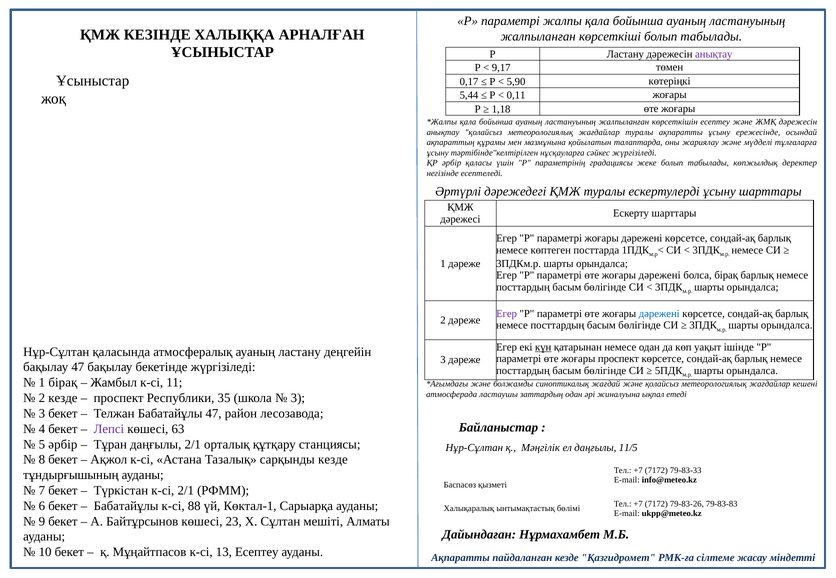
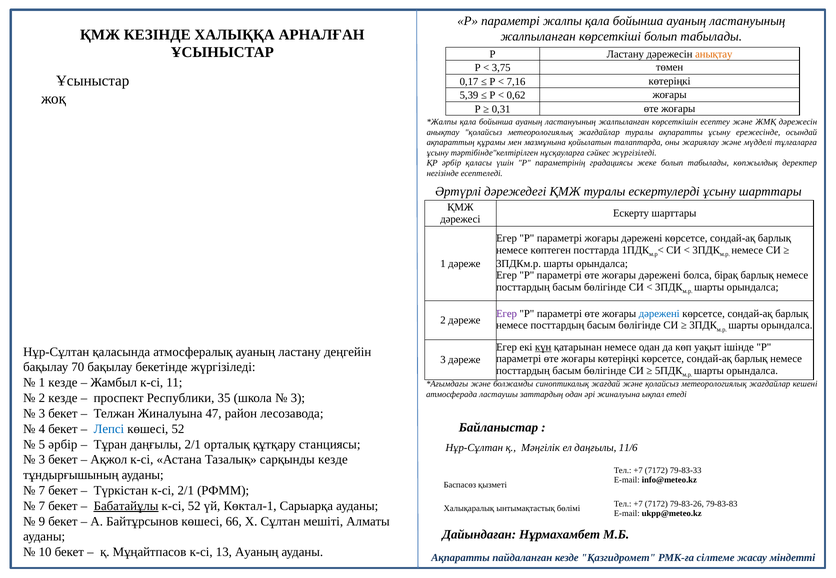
анықтау colour: purple -> orange (714, 54)
9,17: 9,17 -> 3,75 (501, 68)
5,90: 5,90 -> 7,16 (516, 82)
5,44: 5,44 -> 5,39 (469, 95)
0,11: 0,11 -> 0,62 (516, 95)
1,18: 1,18 -> 0,31 (501, 109)
жоғары проспект: проспект -> көтеріңкі (618, 359)
бақылау 47: 47 -> 70 (78, 368)
1 бірақ: бірақ -> кезде (63, 383)
Телжан Бабатайұлы: Бабатайұлы -> Жиналуына (170, 414)
Лепсі colour: purple -> blue (109, 429)
көшесі 63: 63 -> 52 (178, 429)
11/5: 11/5 -> 11/6 (628, 448)
8: 8 -> 3 (42, 460)
6: 6 -> 7 (42, 507)
Бабатайұлы underline: none -> present (126, 507)
к-сі 88: 88 -> 52 (194, 507)
23: 23 -> 66 (234, 522)
13 Есептеу: Есептеу -> Ауаның (257, 553)
